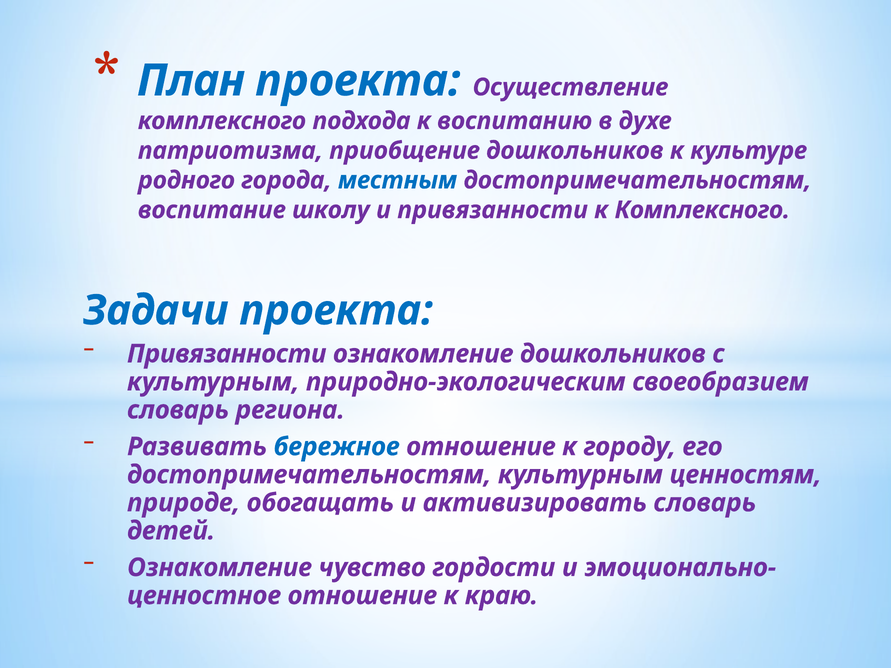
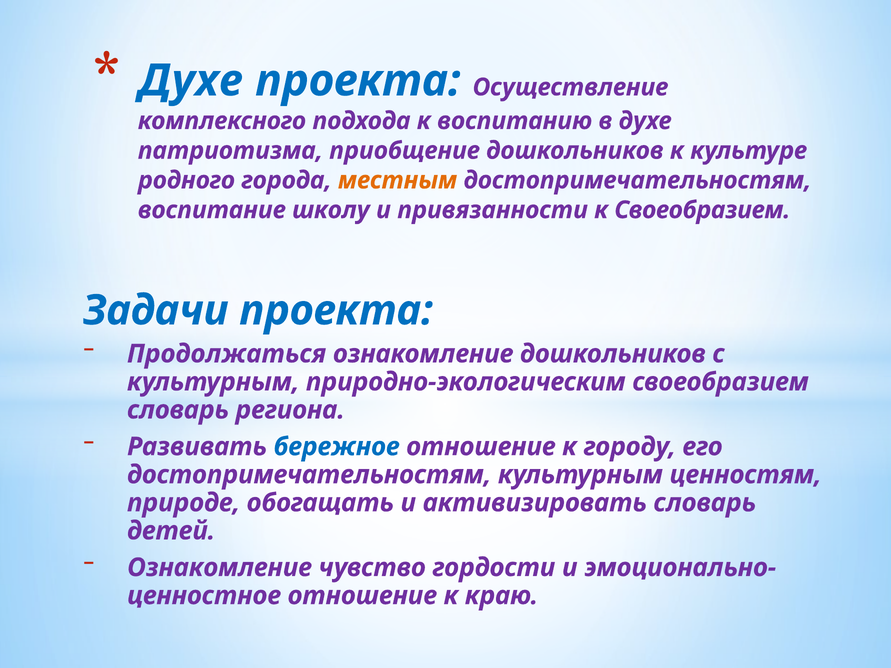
План: План -> Духе (191, 81)
местным colour: blue -> orange (398, 180)
к Комплексного: Комплексного -> Своеобразием (702, 210)
Привязанности: Привязанности -> Продолжаться (227, 354)
